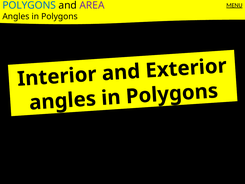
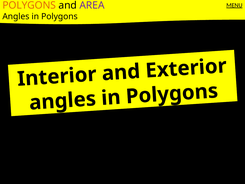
POLYGONS colour: blue -> orange (29, 5)
